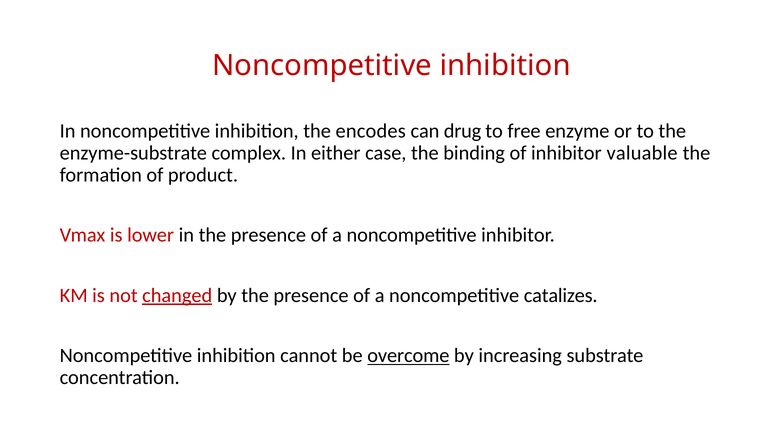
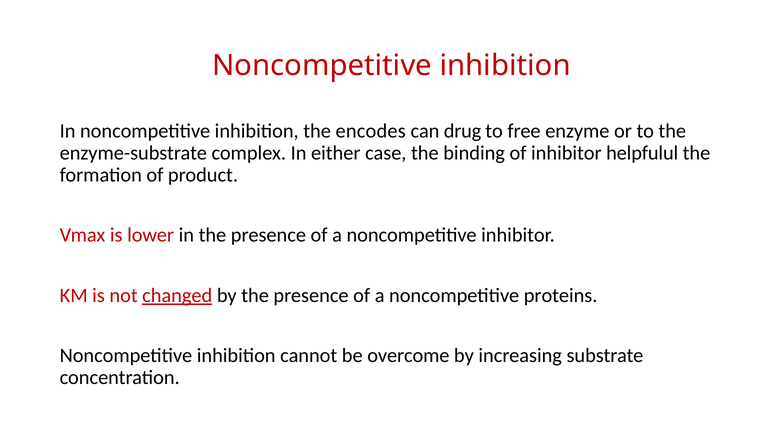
valuable: valuable -> helpfulul (642, 153)
catalizes: catalizes -> proteins (561, 296)
overcome underline: present -> none (408, 356)
